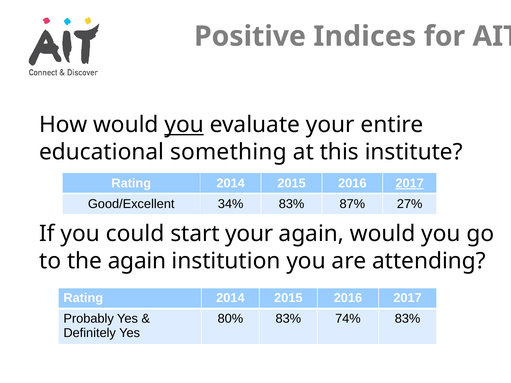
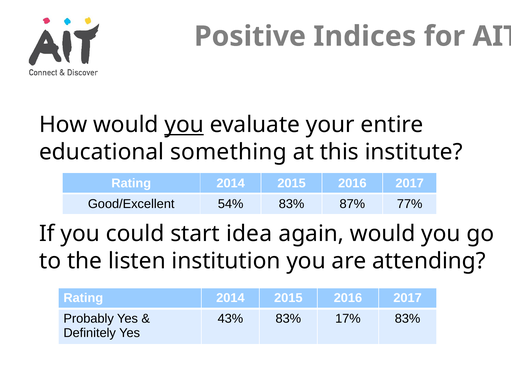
2017 underline: present -> none (410, 183)
34%: 34% -> 54% (231, 204)
27%: 27% -> 77% (410, 204)
start your: your -> idea (249, 234)
the again: again -> listen (137, 261)
80%: 80% -> 43% (230, 319)
74%: 74% -> 17% (348, 319)
